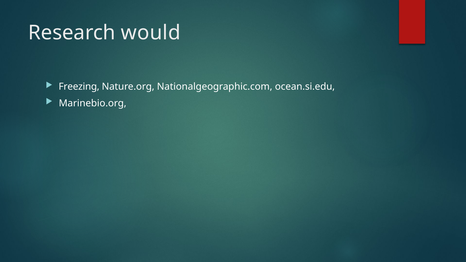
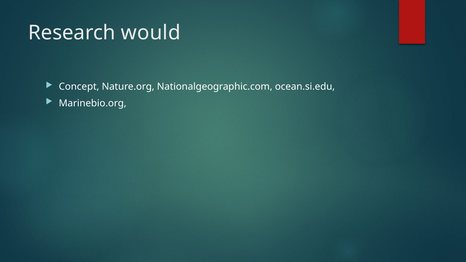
Freezing: Freezing -> Concept (79, 87)
